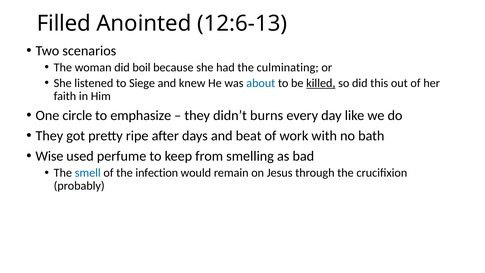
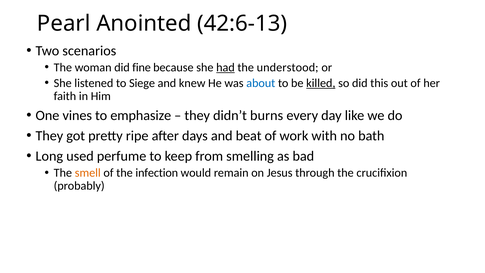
Filled: Filled -> Pearl (64, 23)
12:6-13: 12:6-13 -> 42:6-13 (242, 23)
boil: boil -> fine (142, 67)
had underline: none -> present (225, 67)
culminating: culminating -> understood (288, 67)
circle: circle -> vines (77, 115)
Wise: Wise -> Long (49, 156)
smell colour: blue -> orange (88, 173)
